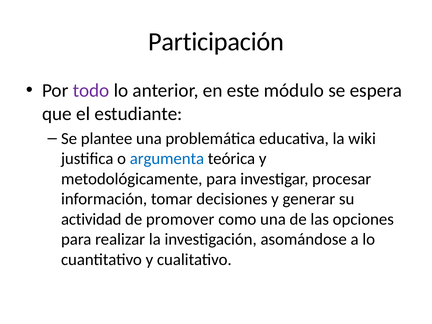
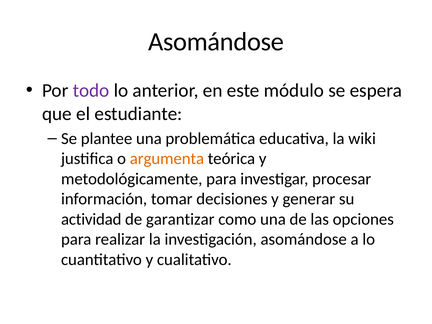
Participación: Participación -> Asomándose (216, 42)
argumenta colour: blue -> orange (167, 159)
promover: promover -> garantizar (180, 219)
